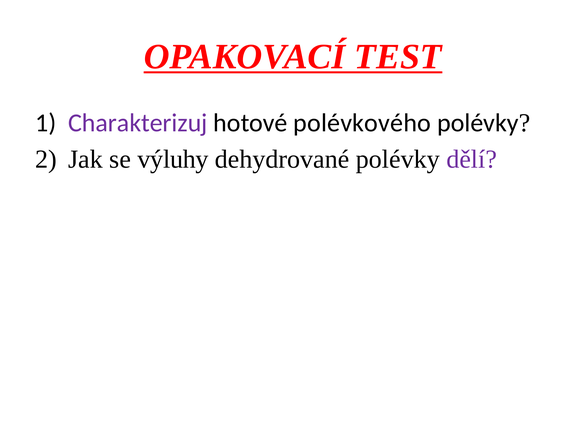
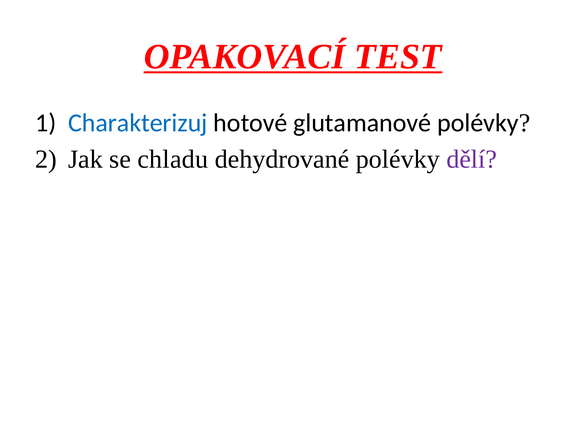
Charakterizuj colour: purple -> blue (138, 123)
polévkového: polévkového -> glutamanové (362, 123)
výluhy: výluhy -> chladu (173, 159)
